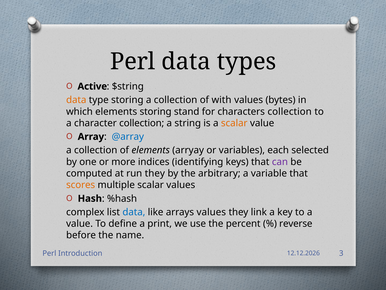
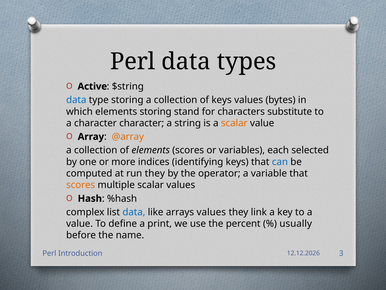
data colour: orange -> blue (76, 100)
of with: with -> keys (222, 100)
characters collection: collection -> substitute (290, 111)
character collection: collection -> character (142, 123)
@array colour: blue -> orange (128, 136)
elements arryay: arryay -> scores (188, 150)
can colour: purple -> blue (280, 162)
arbitrary: arbitrary -> operator (219, 173)
reverse: reverse -> usually (296, 223)
